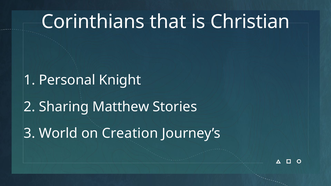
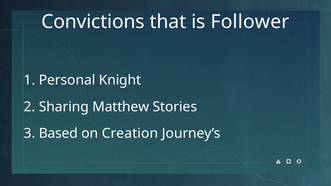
Corinthians: Corinthians -> Convictions (93, 22)
Christian: Christian -> Follower (250, 22)
World: World -> Based (58, 134)
